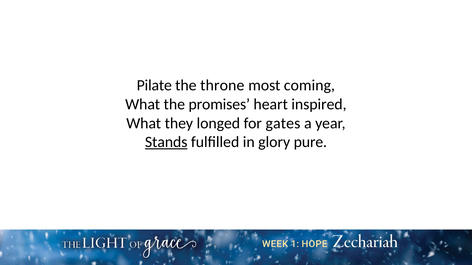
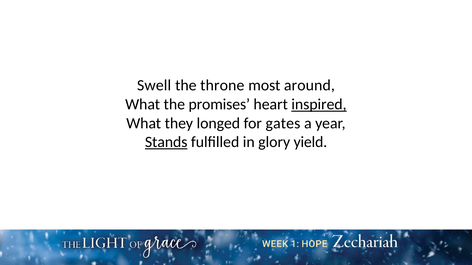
Pilate: Pilate -> Swell (154, 86)
coming: coming -> around (309, 86)
inspired underline: none -> present (319, 105)
pure: pure -> yield (310, 142)
